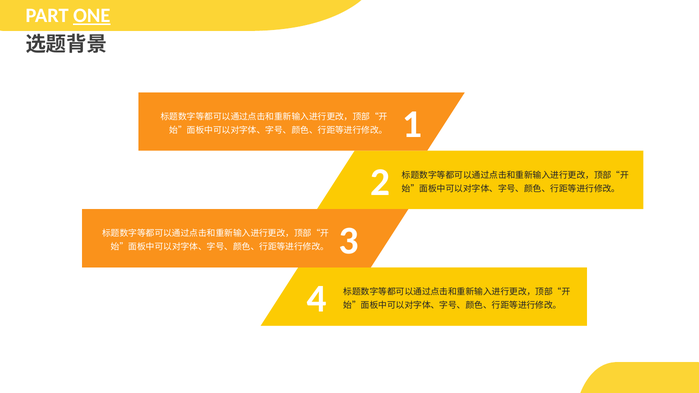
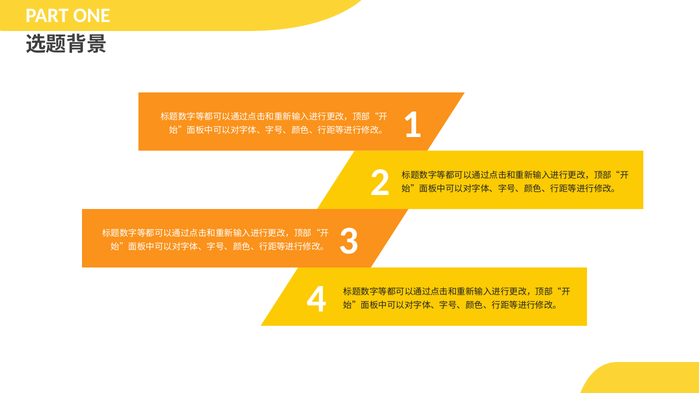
ONE underline: present -> none (92, 16)
